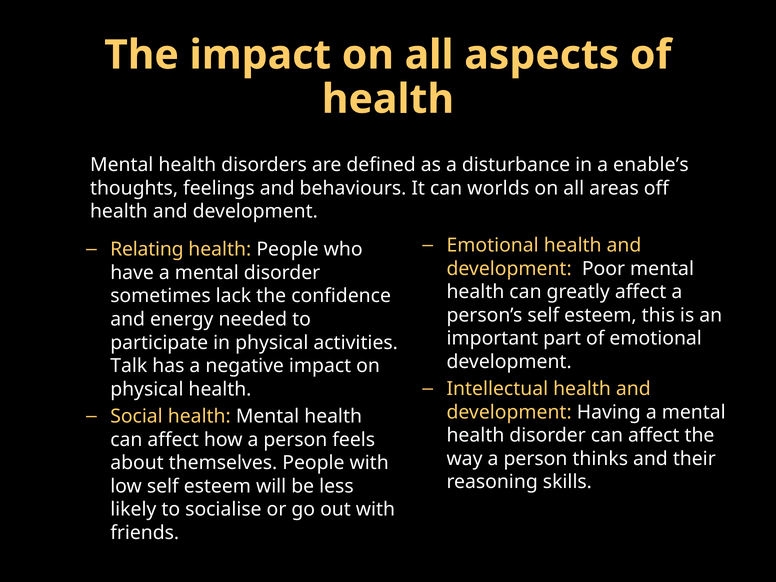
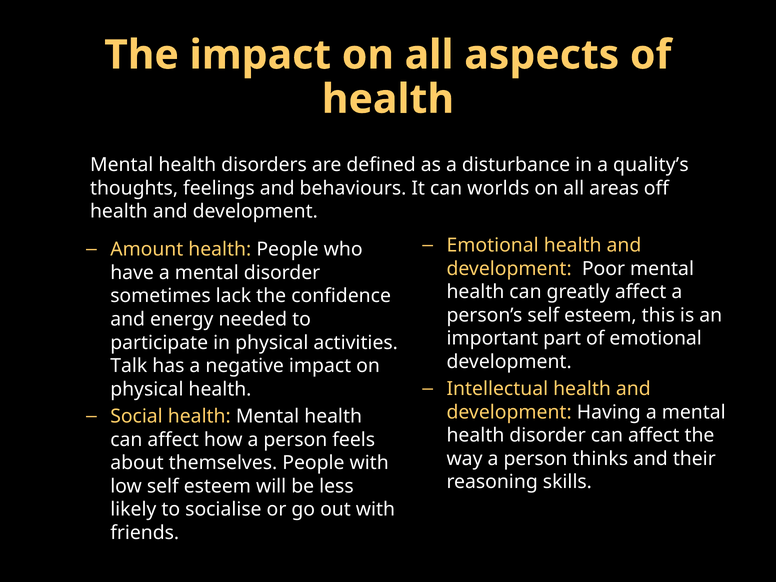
enable’s: enable’s -> quality’s (651, 165)
Relating: Relating -> Amount (147, 249)
